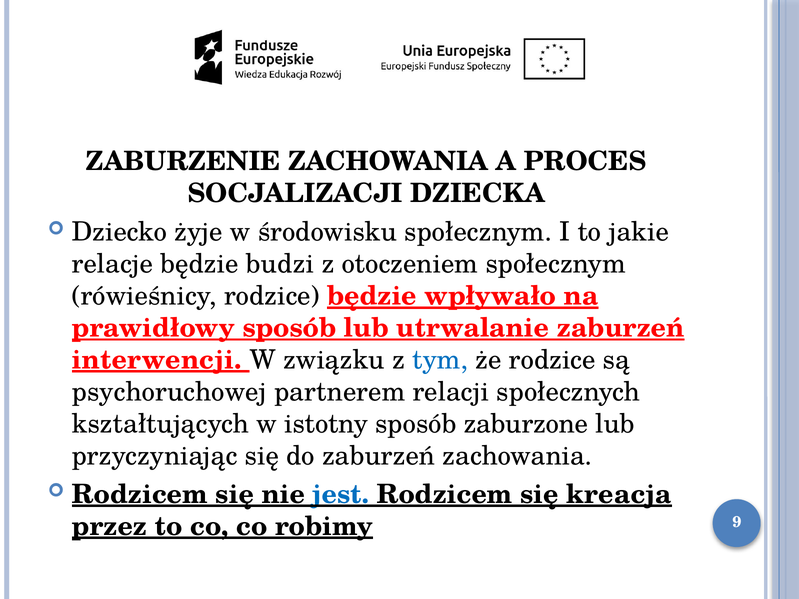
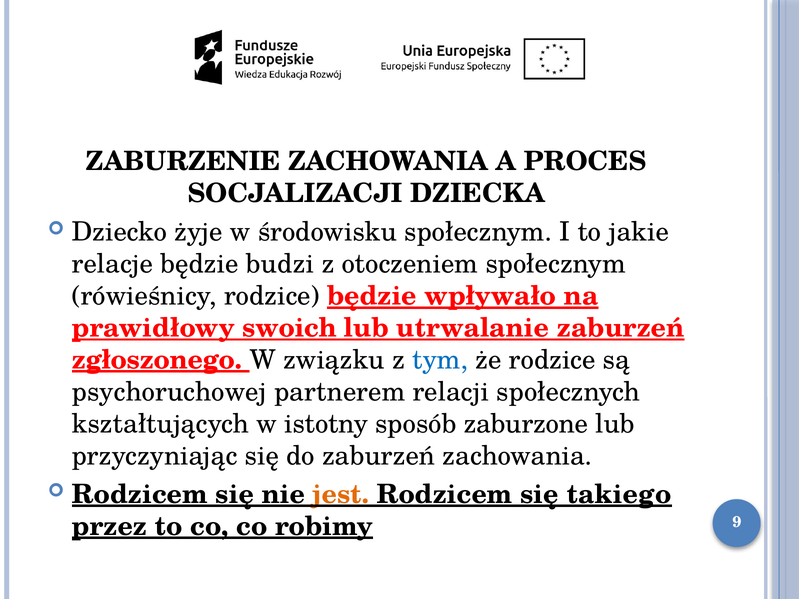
prawidłowy sposób: sposób -> swoich (290, 328)
interwencji: interwencji -> zgłoszonego (157, 360)
jest colour: blue -> orange (341, 495)
kreacja: kreacja -> takiego (619, 495)
